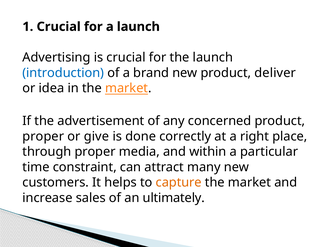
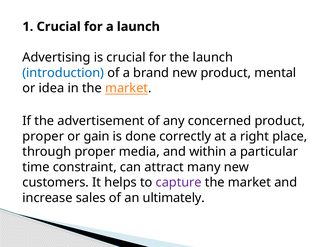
deliver: deliver -> mental (275, 73)
give: give -> gain (97, 136)
capture colour: orange -> purple (179, 182)
